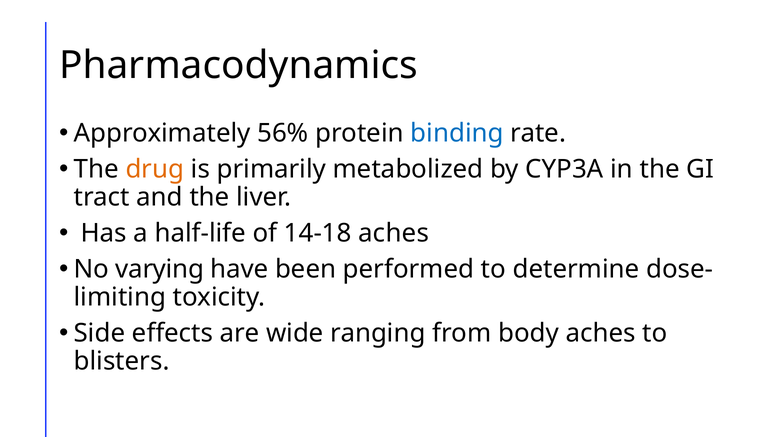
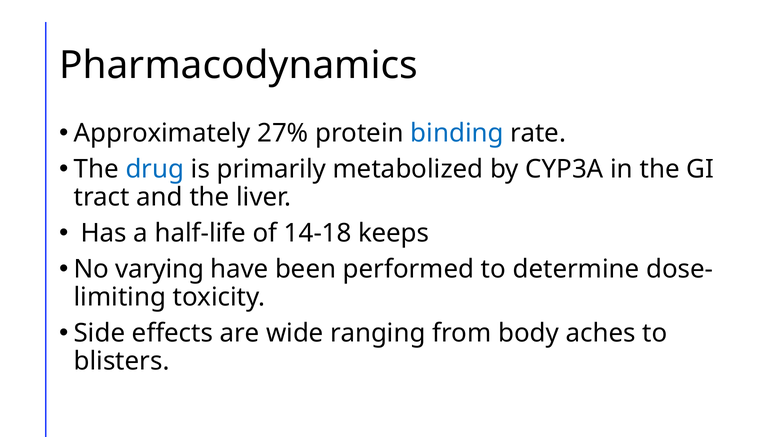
56%: 56% -> 27% (283, 133)
drug colour: orange -> blue (155, 169)
14-18 aches: aches -> keeps (394, 233)
